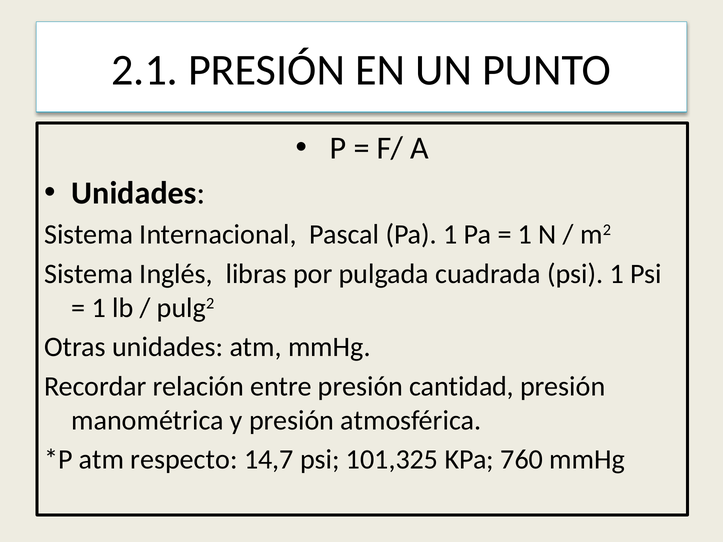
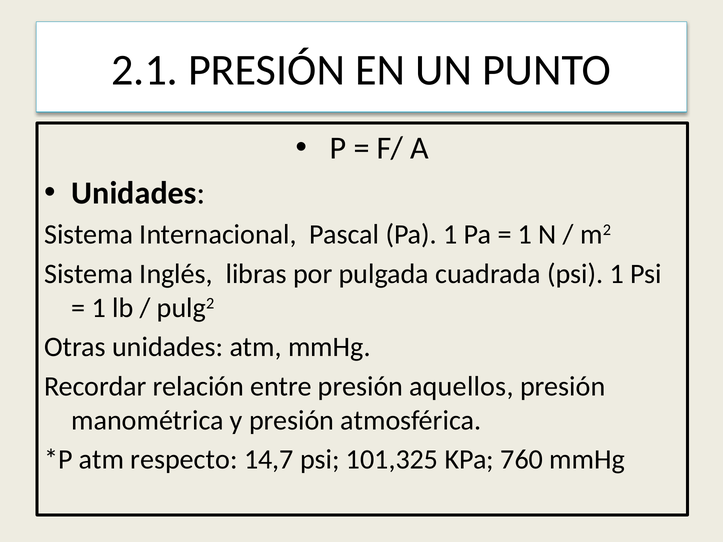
cantidad: cantidad -> aquellos (461, 387)
